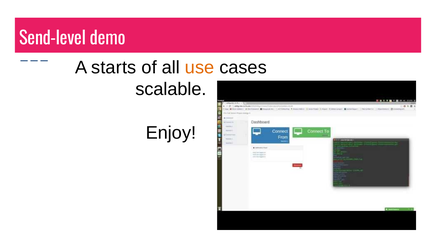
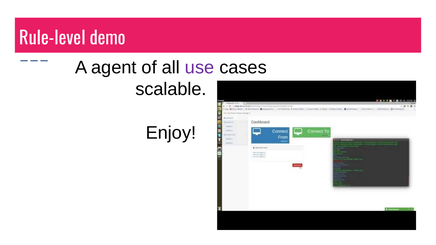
Send-level: Send-level -> Rule-level (52, 39)
starts: starts -> agent (114, 68)
use colour: orange -> purple (200, 68)
